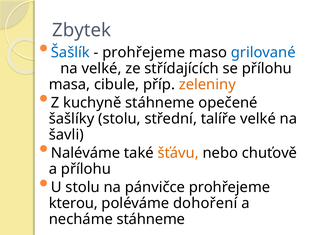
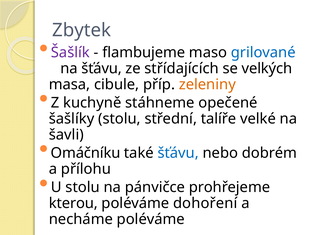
Šašlík colour: blue -> purple (70, 52)
prohřejeme: prohřejeme -> flambujeme (144, 52)
na velké: velké -> šťávu (102, 68)
se přílohu: přílohu -> velkých (267, 68)
Naléváme: Naléváme -> Omáčníku (86, 153)
šťávu colour: orange -> blue (178, 153)
chuťově: chuťově -> dobrém (269, 153)
necháme stáhneme: stáhneme -> poléváme (151, 219)
